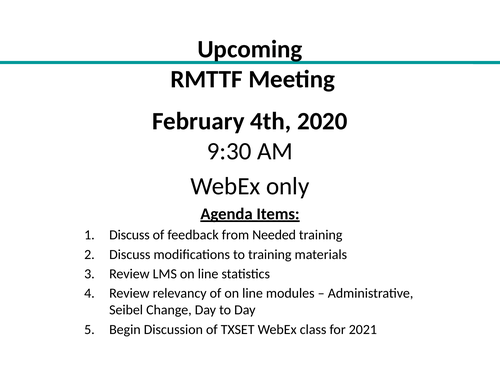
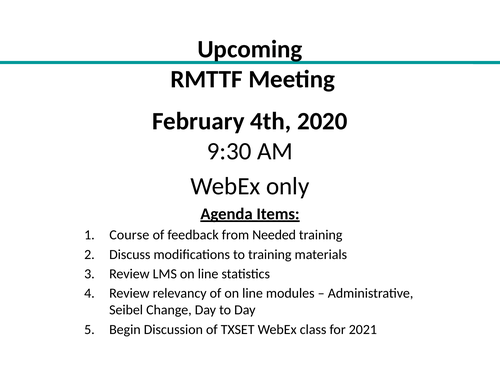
Discuss: Discuss -> Course (129, 235)
